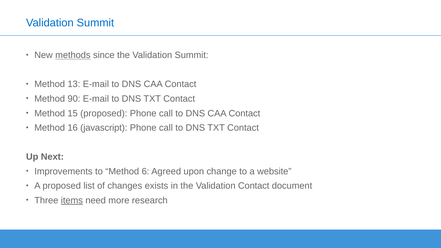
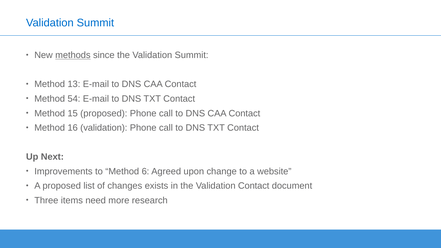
90: 90 -> 54 (74, 99)
16 javascript: javascript -> validation (104, 128)
items underline: present -> none (72, 200)
